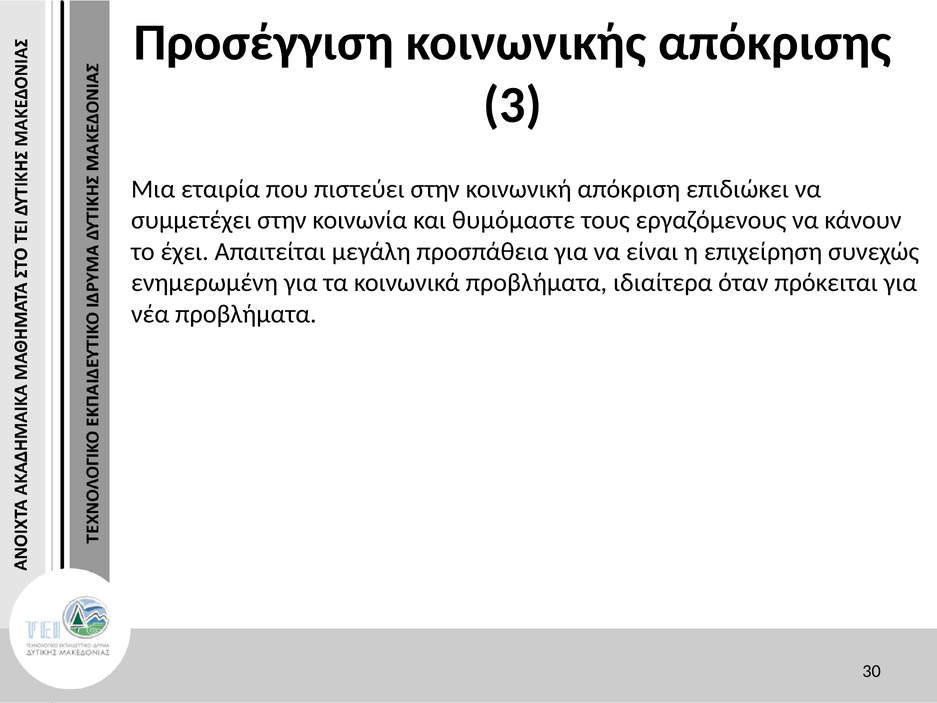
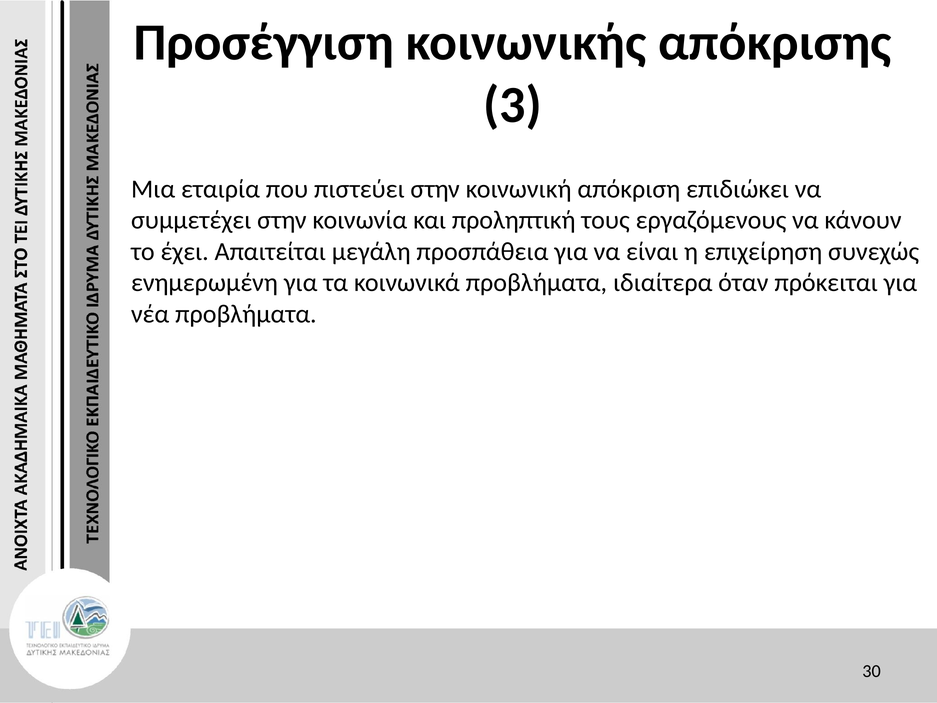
θυμόμαστε: θυμόμαστε -> προληπτική (514, 220)
